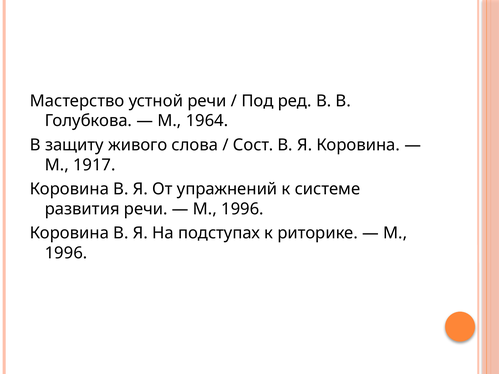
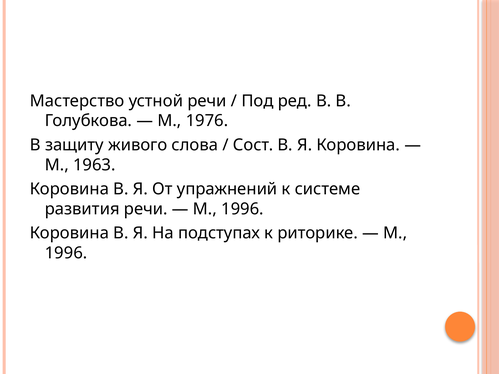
1964: 1964 -> 1976 (207, 121)
1917: 1917 -> 1963 (94, 165)
